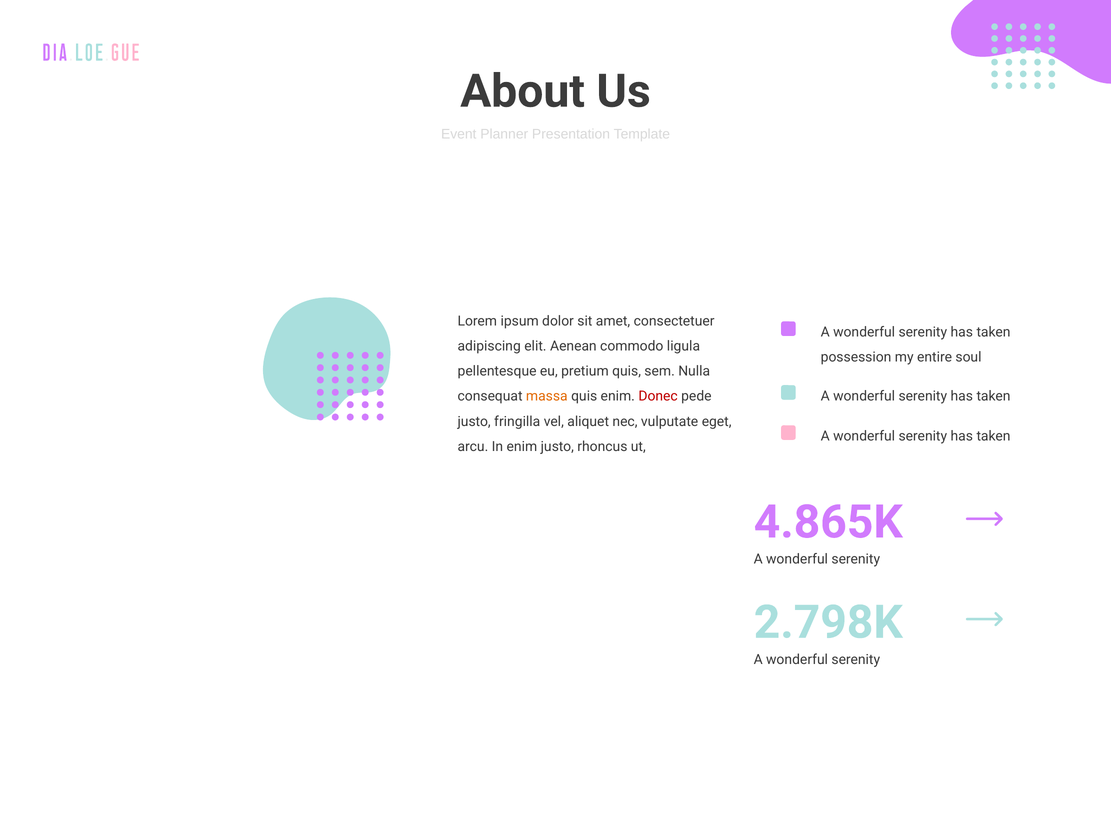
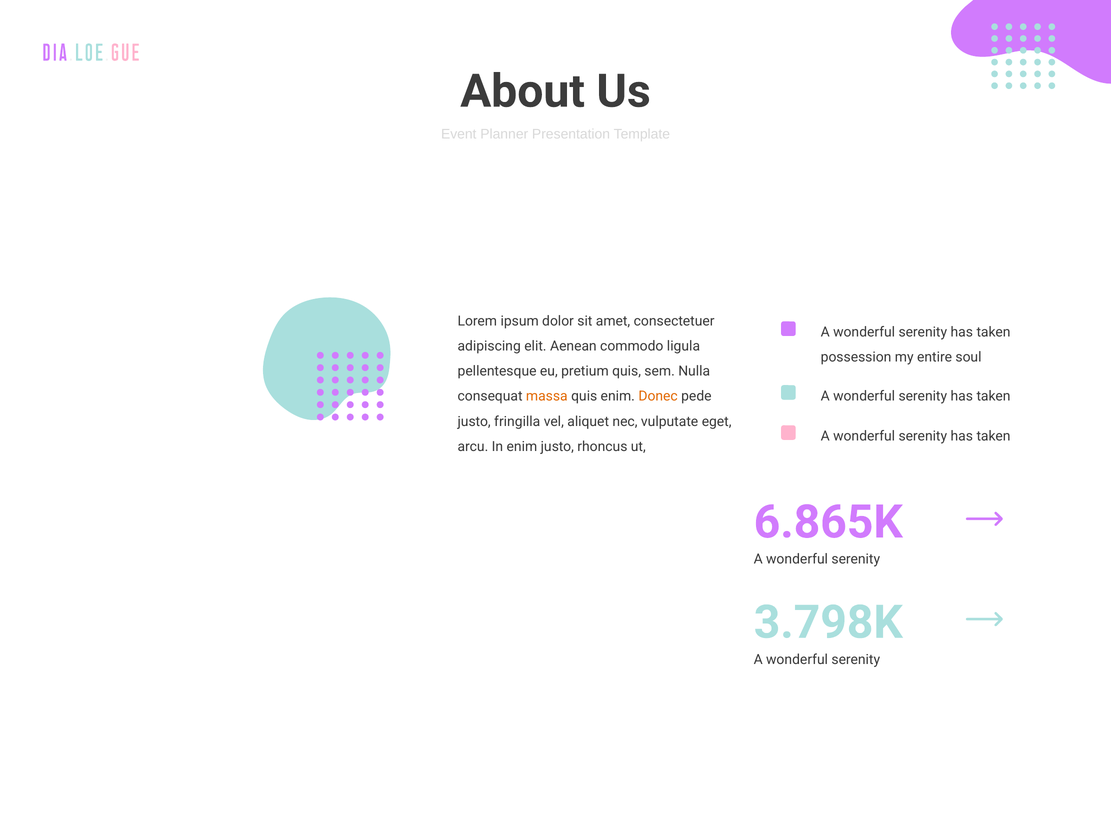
Donec colour: red -> orange (658, 397)
4.865K: 4.865K -> 6.865K (828, 522)
2.798K: 2.798K -> 3.798K (828, 623)
